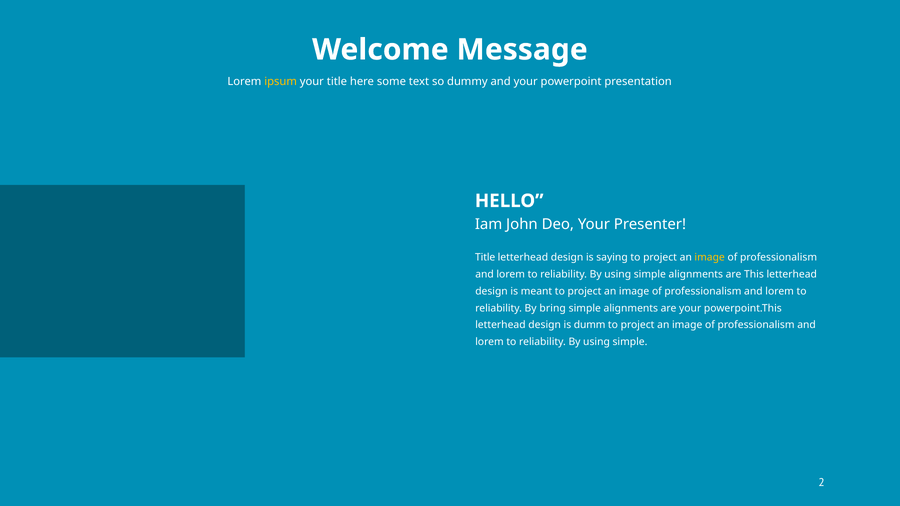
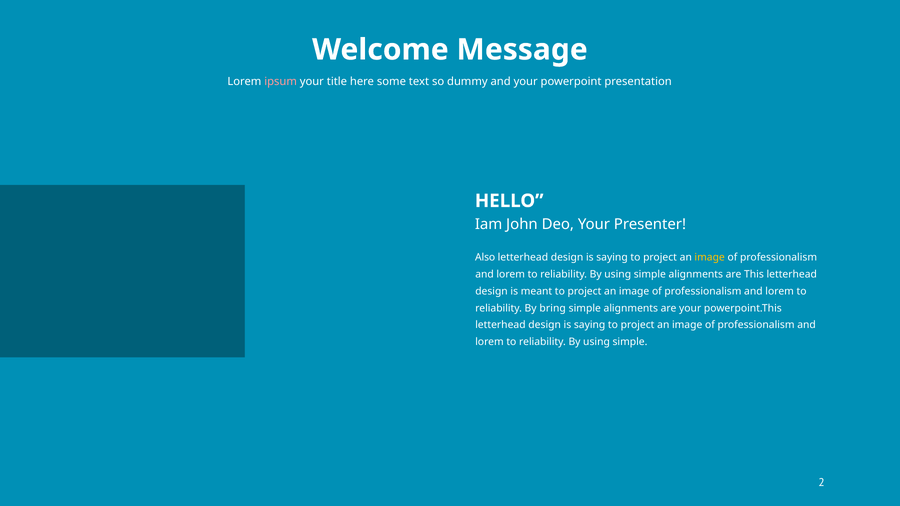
ipsum colour: yellow -> pink (281, 82)
Title: Title -> Also (485, 258)
dumm: dumm -> saying (590, 325)
